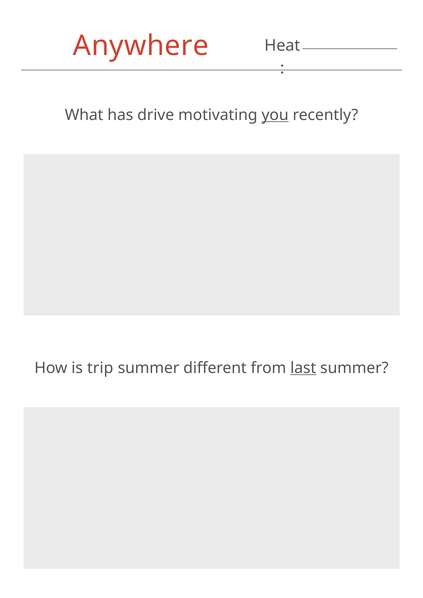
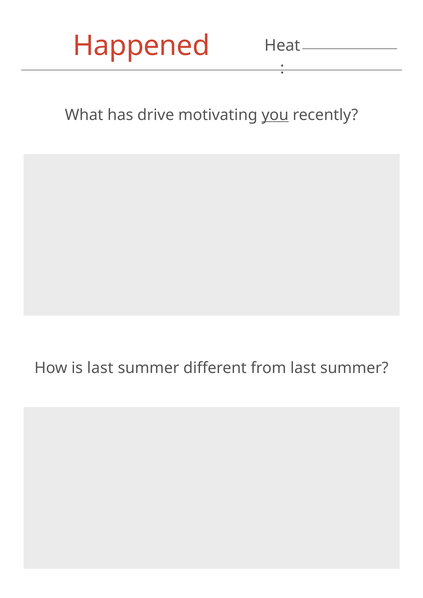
Anywhere: Anywhere -> Happened (141, 46)
is trip: trip -> last (100, 368)
last underline: present -> none (303, 368)
